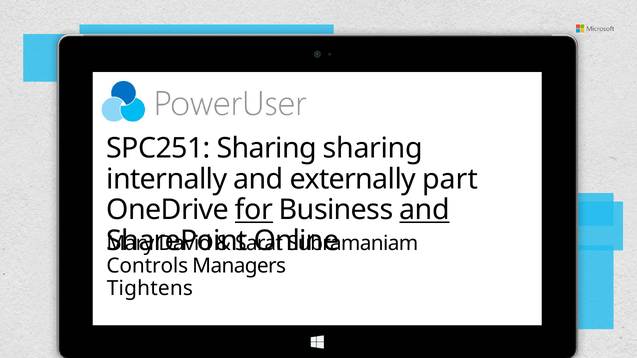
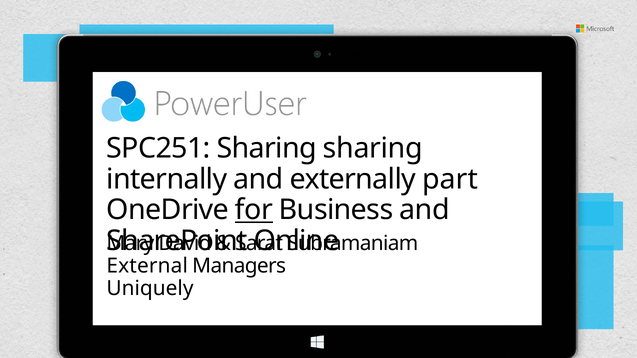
and underline: present -> none (425, 210)
Controls: Controls -> External (147, 266)
Tightens: Tightens -> Uniquely (150, 289)
